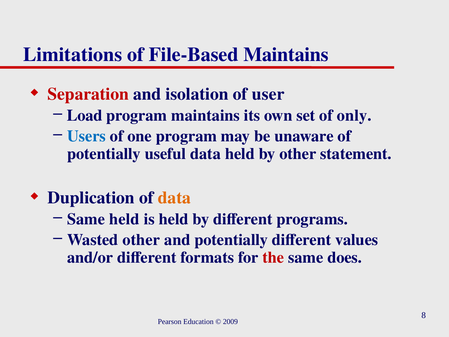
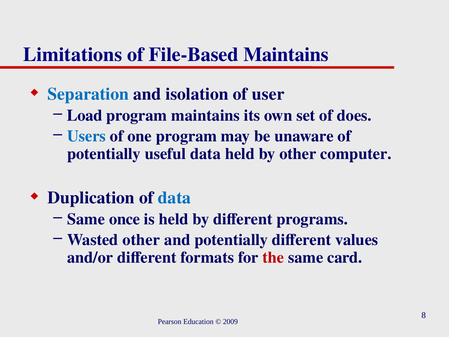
Separation colour: red -> blue (88, 94)
only: only -> does (354, 115)
statement: statement -> computer (356, 154)
data colour: orange -> blue (174, 198)
Same held: held -> once (125, 219)
does: does -> card (345, 257)
